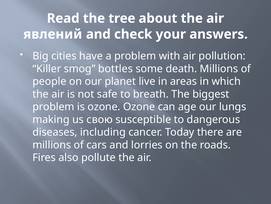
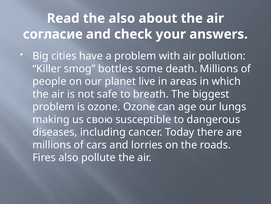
the tree: tree -> also (122, 18)
явлений: явлений -> согласие (53, 34)
